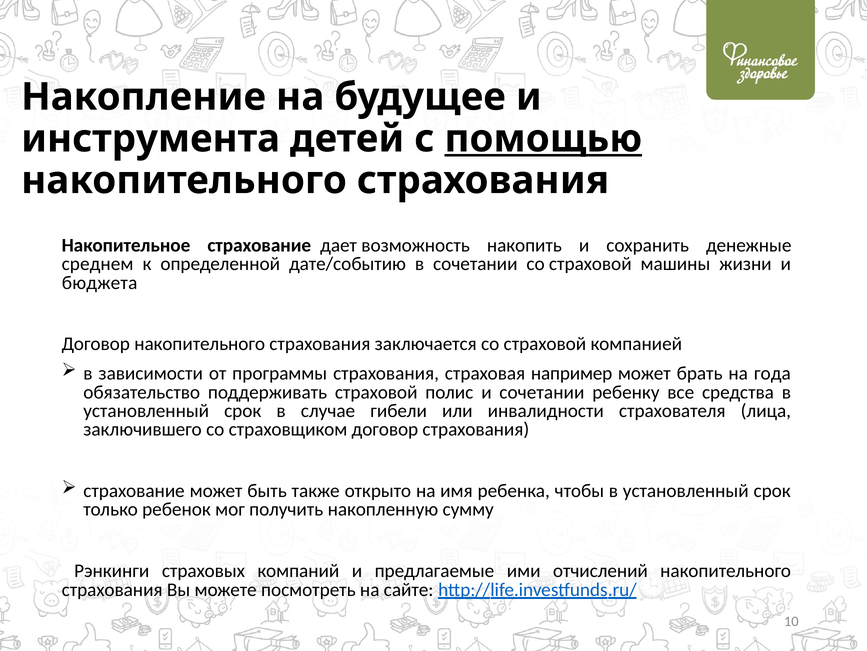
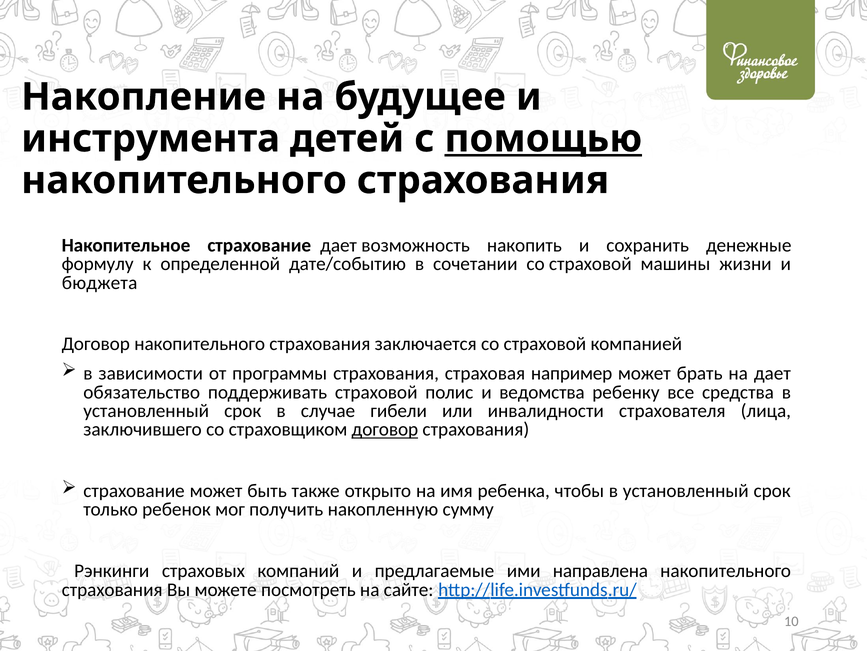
среднем: среднем -> формулу (98, 264)
на года: года -> дает (772, 373)
и сочетании: сочетании -> ведомства (542, 392)
договор underline: none -> present (385, 429)
отчислений: отчислений -> направлена (600, 570)
